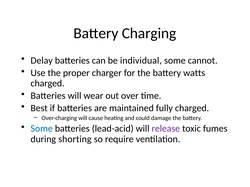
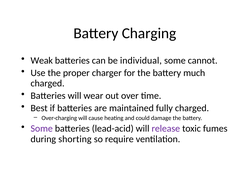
Delay: Delay -> Weak (42, 61)
watts: watts -> much (194, 73)
Some colour: blue -> purple (42, 129)
